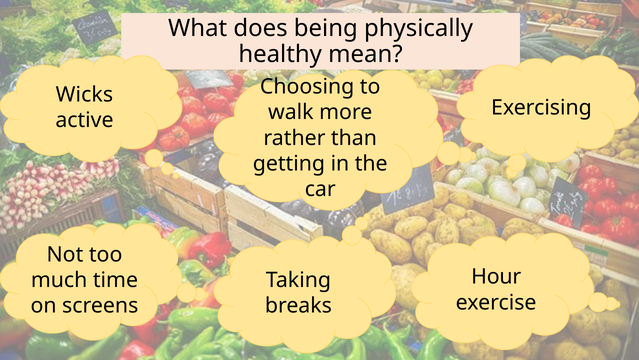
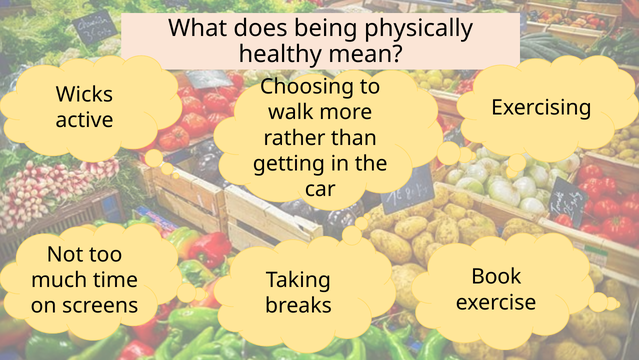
Hour: Hour -> Book (496, 277)
